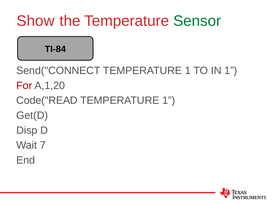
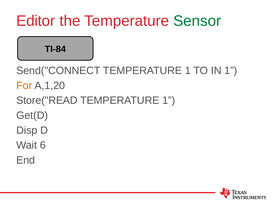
Show: Show -> Editor (36, 21)
For colour: red -> orange (24, 86)
Code("READ: Code("READ -> Store("READ (47, 100)
7: 7 -> 6 (43, 145)
